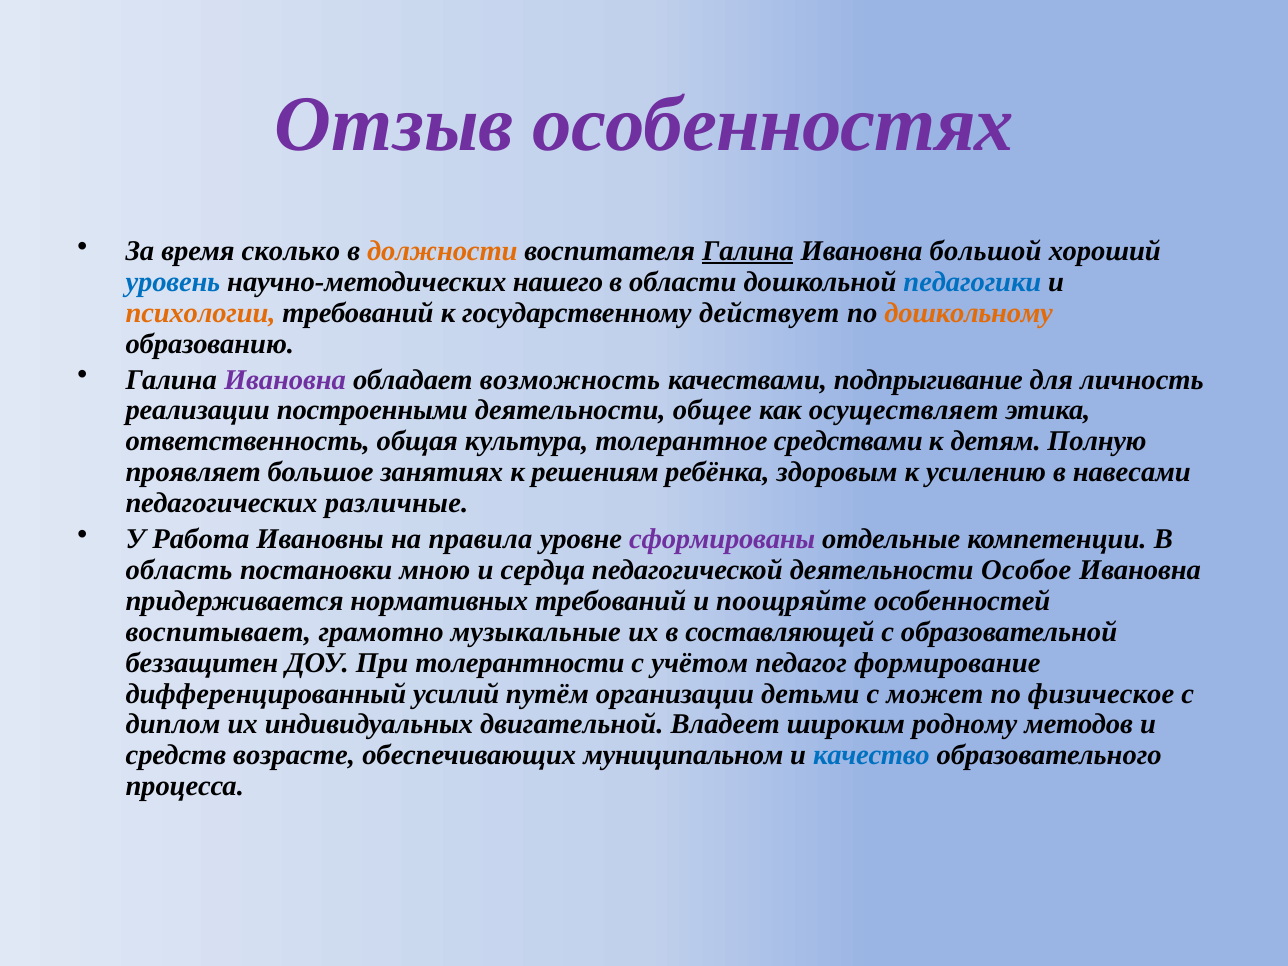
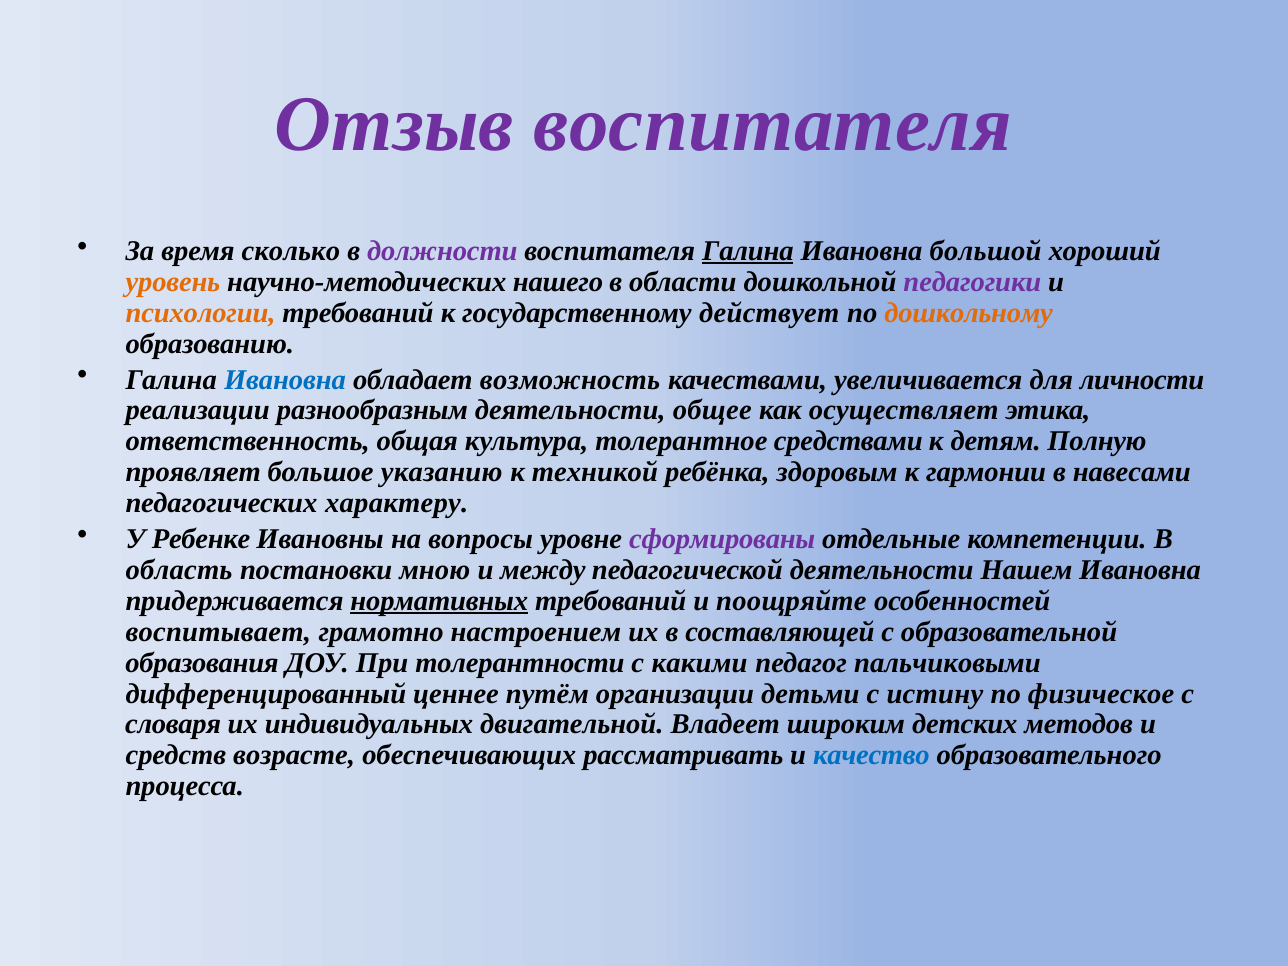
Отзыв особенностях: особенностях -> воспитателя (773, 125)
должности colour: orange -> purple (442, 251)
уровень colour: blue -> orange (173, 282)
педагогики colour: blue -> purple (972, 282)
Ивановна colour: purple -> blue (285, 380)
подпрыгивание: подпрыгивание -> увеличивается (928, 380)
личность: личность -> личности (1142, 380)
построенными: построенными -> разнообразным (372, 411)
занятиях: занятиях -> указанию (442, 472)
решениям: решениям -> техникой (595, 472)
усилению: усилению -> гармонии (986, 472)
различные: различные -> характеру (397, 503)
Работа: Работа -> Ребенке (201, 539)
правила: правила -> вопросы (481, 539)
сердца: сердца -> между (543, 570)
Особое: Особое -> Нашем (1027, 570)
нормативных underline: none -> present (439, 601)
музыкальные: музыкальные -> настроением (536, 632)
беззащитен: беззащитен -> образования (202, 663)
учётом: учётом -> какими (700, 663)
формирование: формирование -> пальчиковыми (947, 663)
усилий: усилий -> ценнее (456, 694)
может: может -> истину (935, 694)
диплом: диплом -> словаря (173, 724)
родному: родному -> детских (965, 724)
муниципальном: муниципальном -> рассматривать (683, 755)
